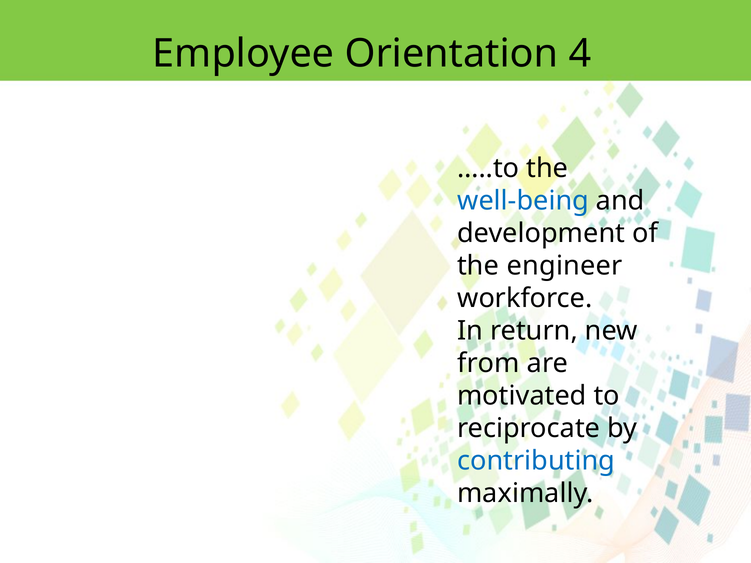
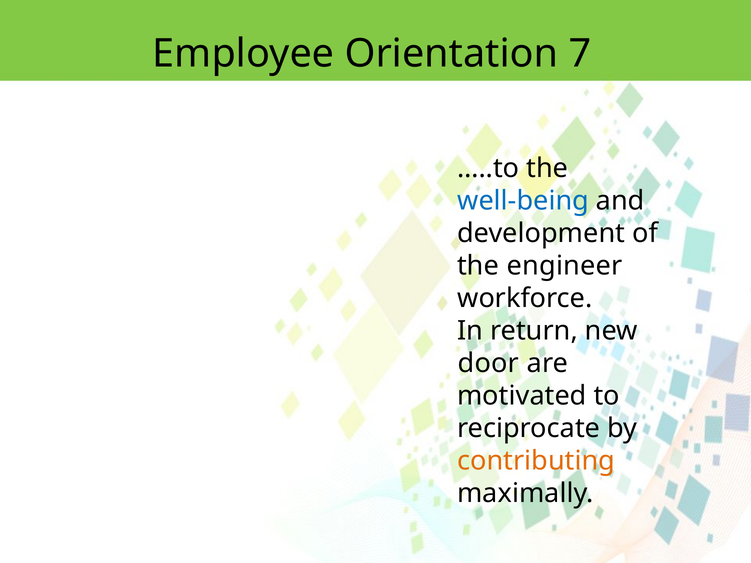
4: 4 -> 7 (580, 54)
from: from -> door (488, 363)
contributing colour: blue -> orange (536, 461)
